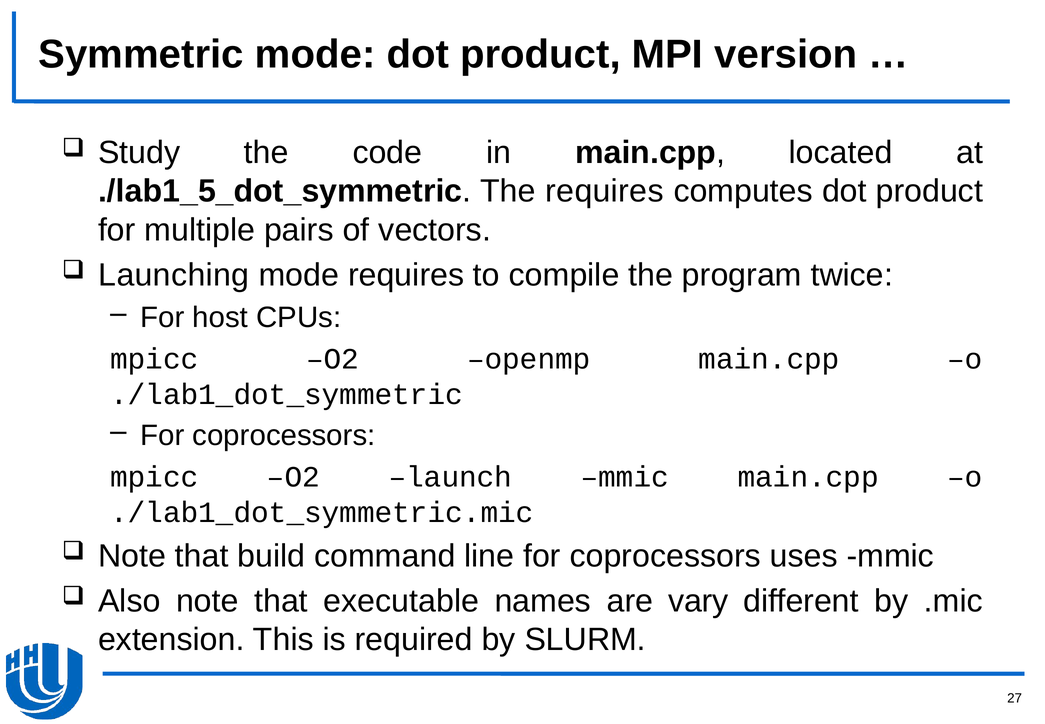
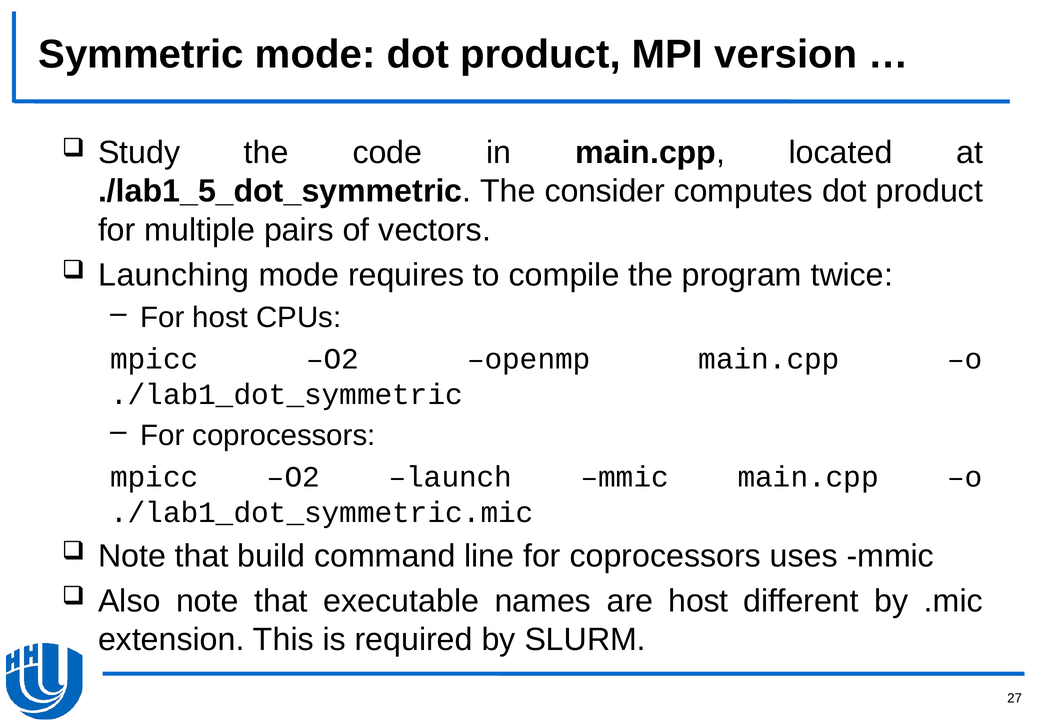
The requires: requires -> consider (605, 191)
are vary: vary -> host (698, 601)
